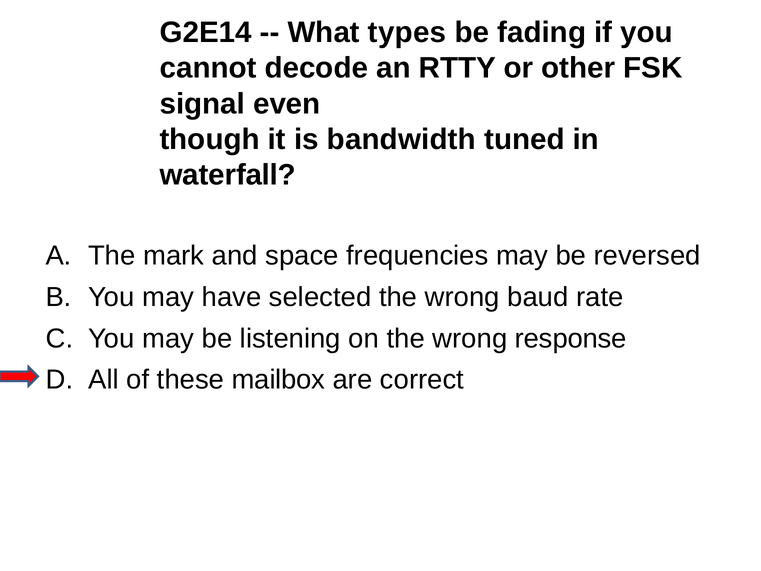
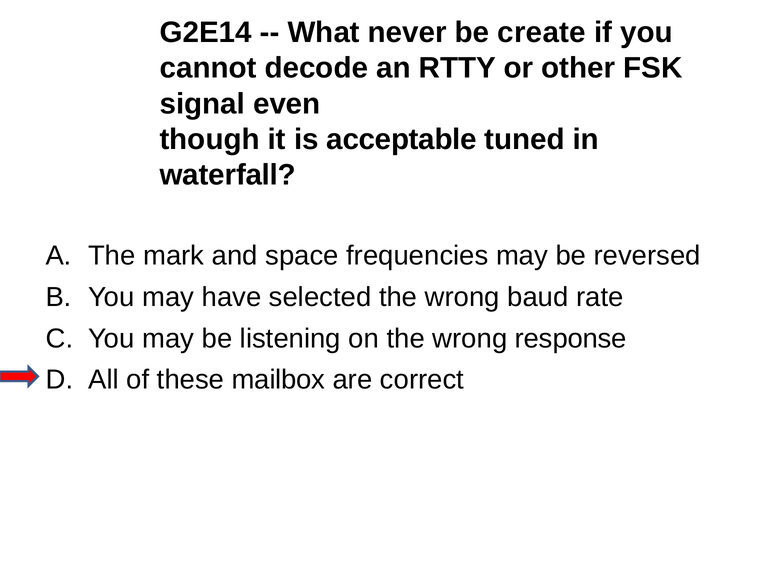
types: types -> never (407, 33)
fading: fading -> create (542, 33)
bandwidth: bandwidth -> acceptable (402, 139)
